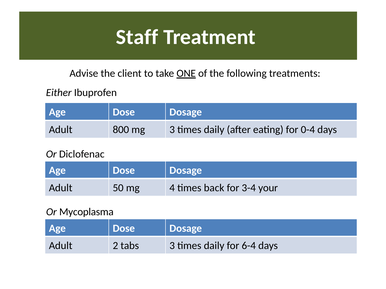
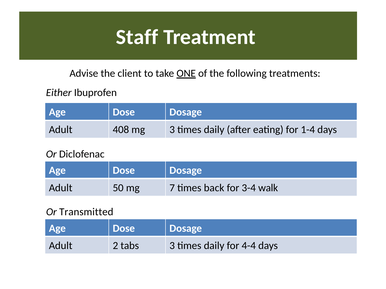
800: 800 -> 408 (121, 130)
0-4: 0-4 -> 1-4 (308, 130)
4: 4 -> 7 (172, 188)
your: your -> walk (268, 188)
Mycoplasma: Mycoplasma -> Transmitted (86, 212)
6-4: 6-4 -> 4-4 (249, 246)
